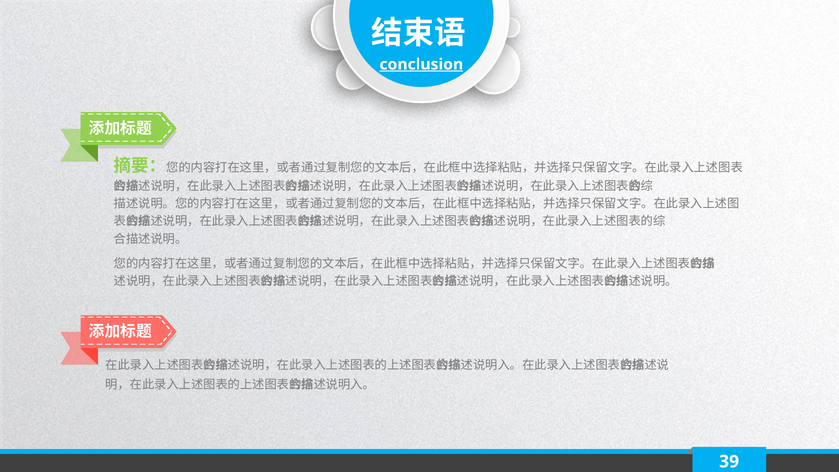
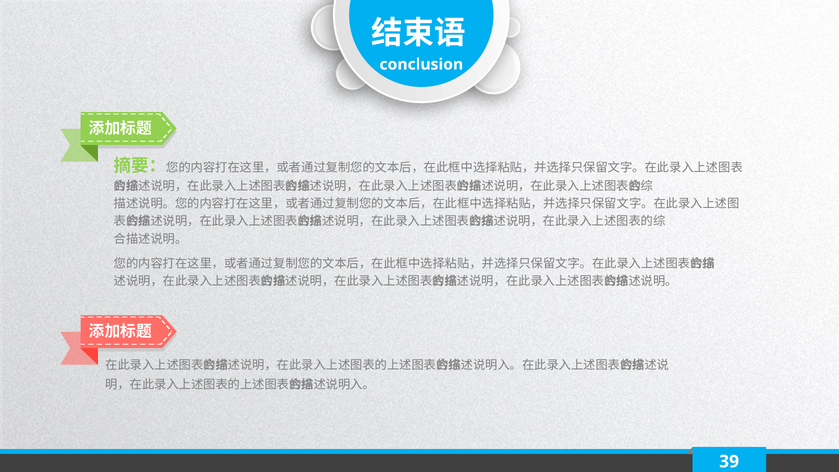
conclusion underline: present -> none (421, 64)
